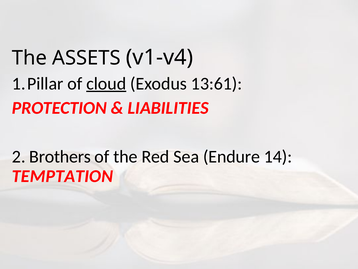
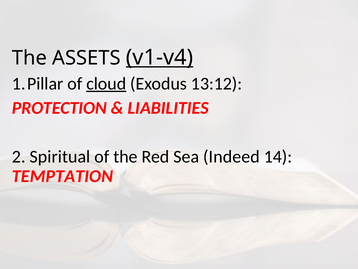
v1-v4 underline: none -> present (160, 57)
13:61: 13:61 -> 13:12 (217, 84)
Brothers: Brothers -> Spiritual (60, 156)
Endure: Endure -> Indeed (231, 156)
